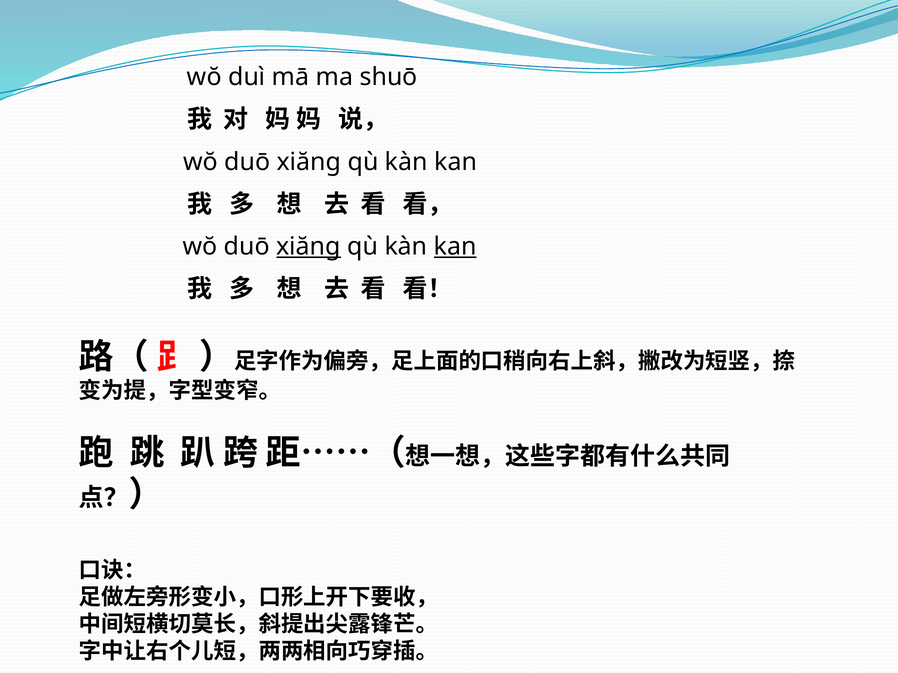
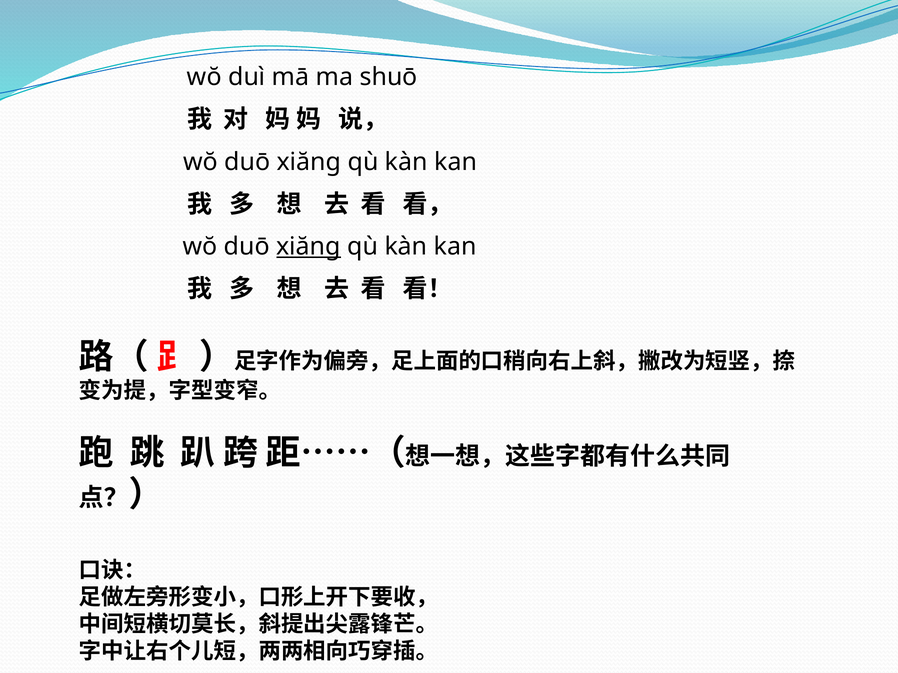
kan underline: present -> none (455, 247)
